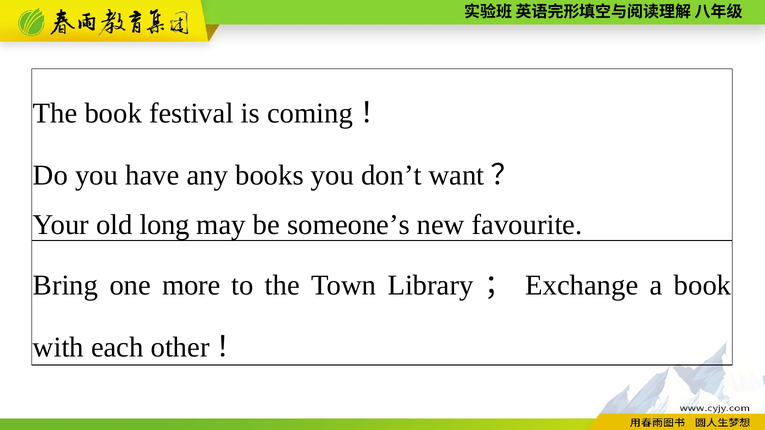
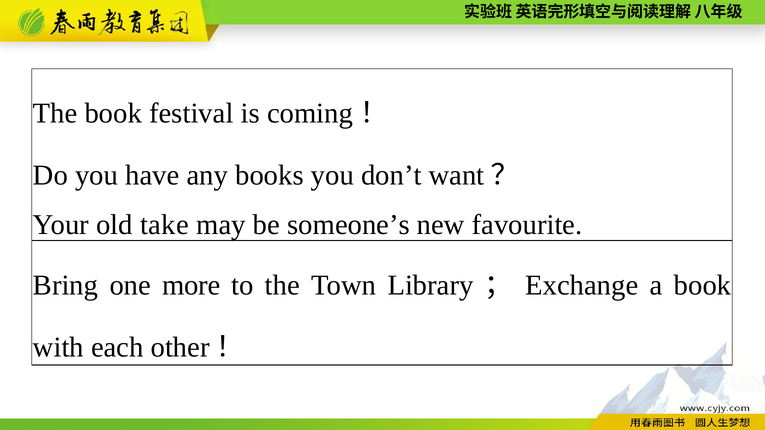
long: long -> take (164, 225)
